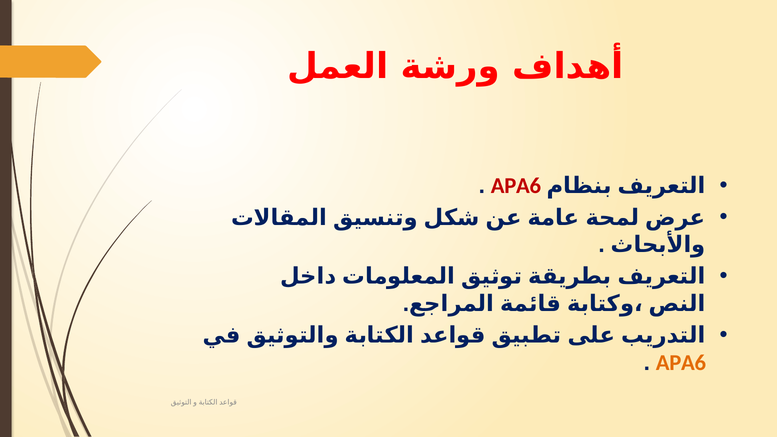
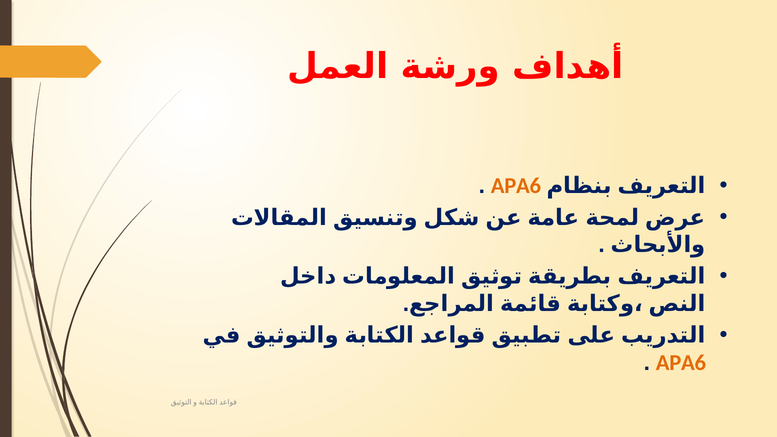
APA6 colour: red -> orange (516, 186)
